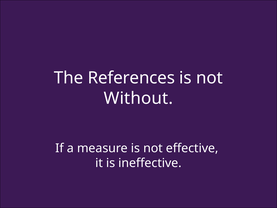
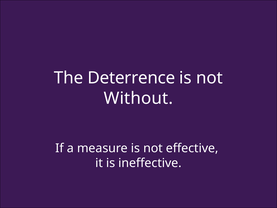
References: References -> Deterrence (131, 78)
